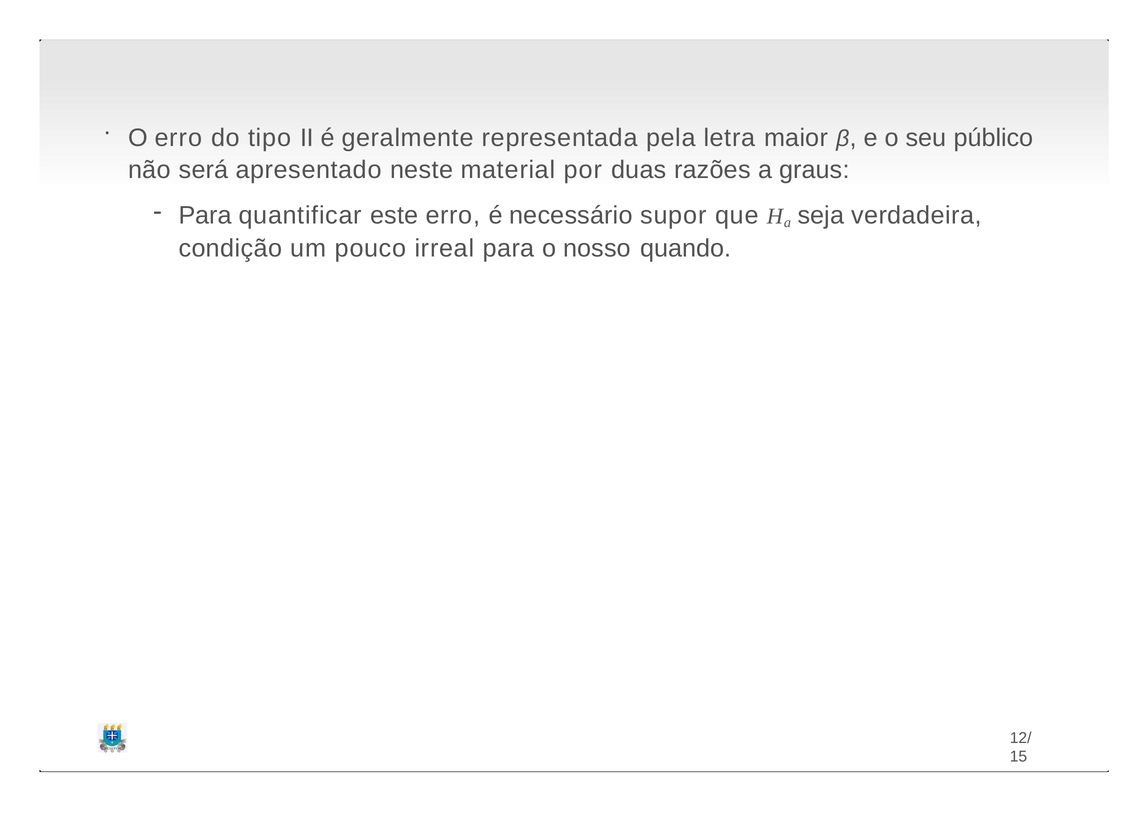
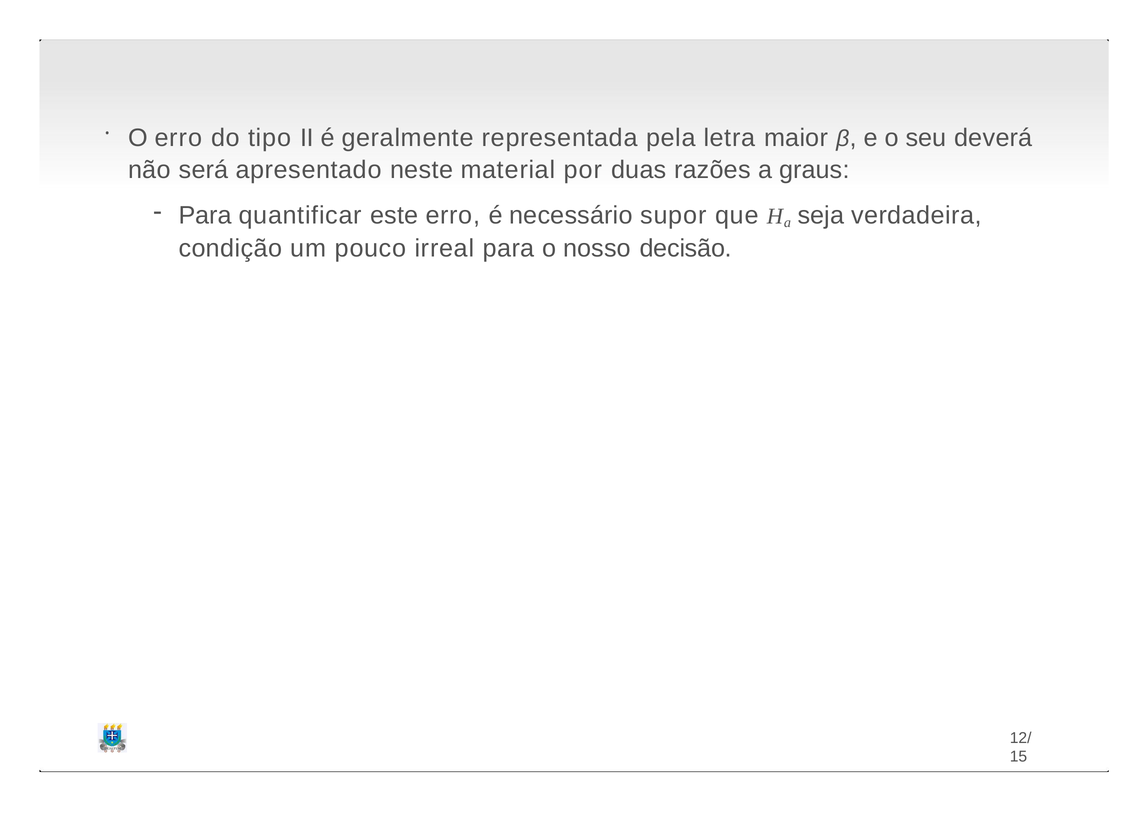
público: público -> deverá (993, 138)
quando: quando -> decisão (686, 248)
